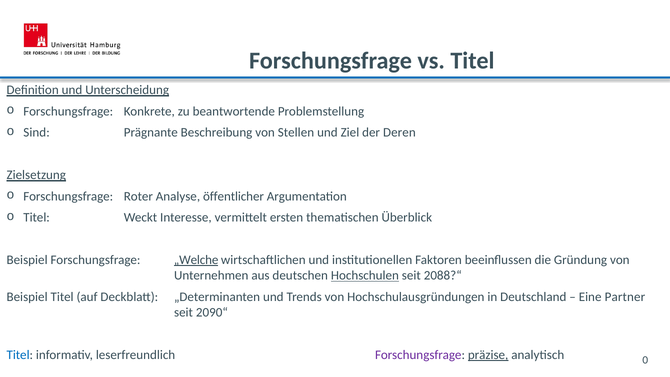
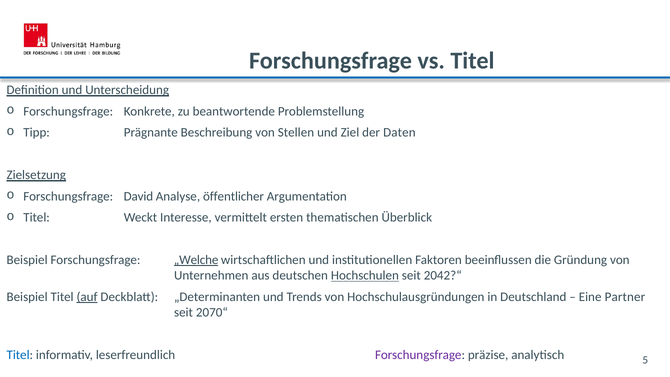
Sind: Sind -> Tipp (37, 133)
Deren: Deren -> Daten (399, 133)
Roter: Roter -> David (138, 196)
2088?“: 2088?“ -> 2042?“ (443, 276)
auf underline: none -> present (87, 297)
2090“: 2090“ -> 2070“ (212, 312)
präzise underline: present -> none (488, 355)
0: 0 -> 5 (645, 360)
